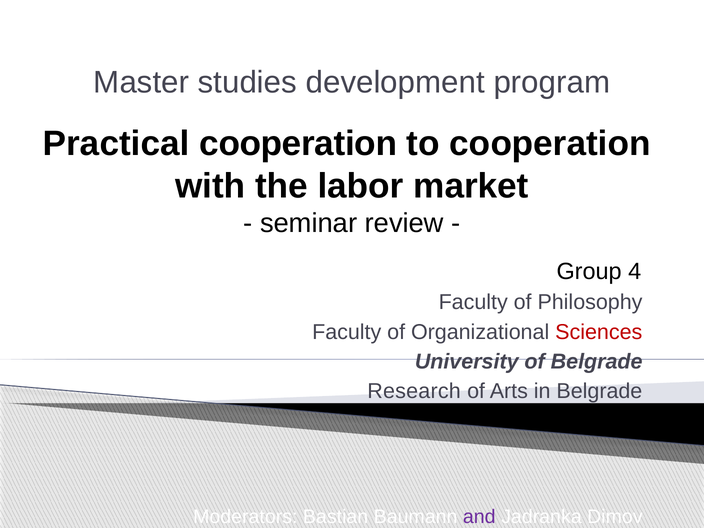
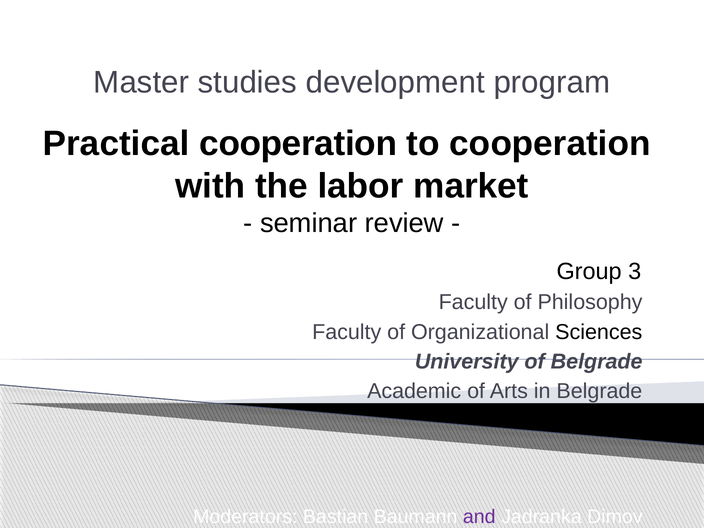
4: 4 -> 3 (635, 271)
Sciences colour: red -> black (599, 332)
Research: Research -> Academic (414, 391)
